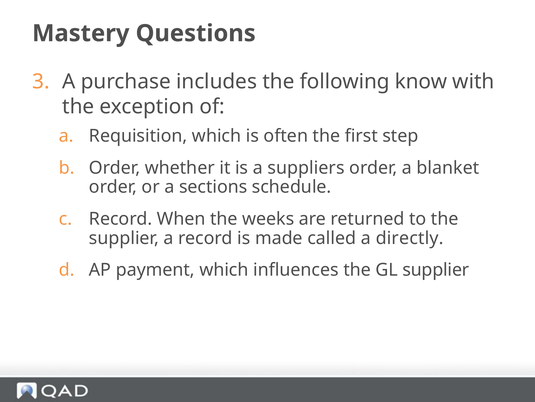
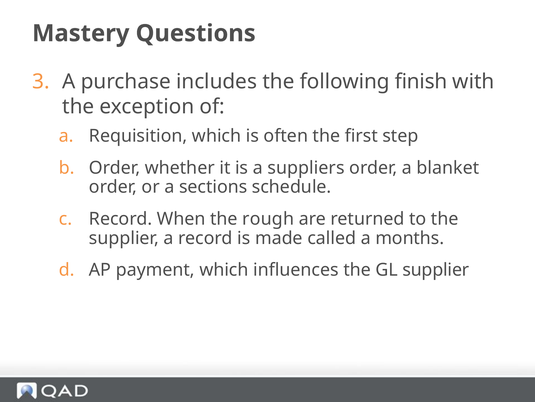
know: know -> finish (421, 81)
weeks: weeks -> rough (268, 218)
directly: directly -> months (410, 238)
